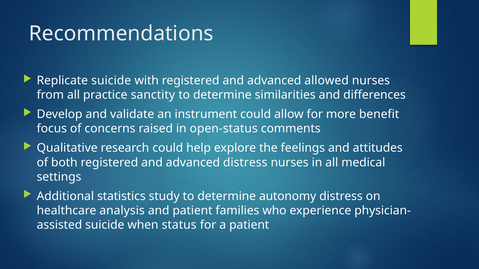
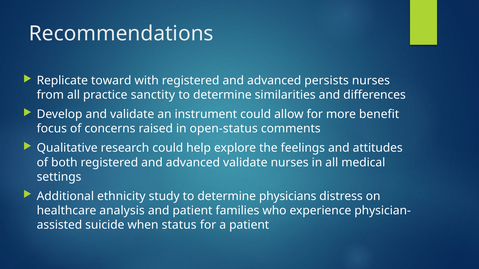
Replicate suicide: suicide -> toward (111, 81)
allowed: allowed -> persists (327, 81)
advanced distress: distress -> validate (245, 163)
statistics: statistics -> ethnicity (121, 196)
autonomy: autonomy -> physicians (288, 196)
